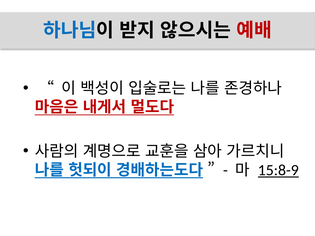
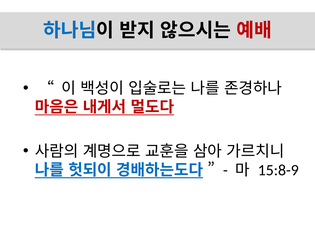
15:8-9 underline: present -> none (278, 170)
